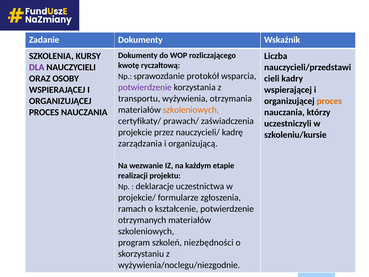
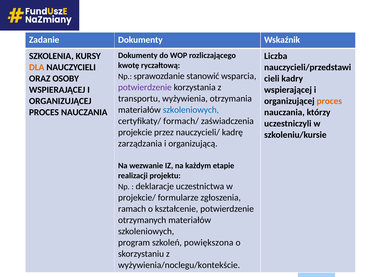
DLA colour: purple -> orange (37, 67)
protokół: protokół -> stanowić (203, 76)
szkoleniowych colour: orange -> blue (191, 110)
prawach/: prawach/ -> formach/ (181, 121)
niezbędności: niezbędności -> powiększona (209, 242)
wyżywienia/noclegu/niezgodnie: wyżywienia/noclegu/niezgodnie -> wyżywienia/noclegu/kontekście (179, 265)
